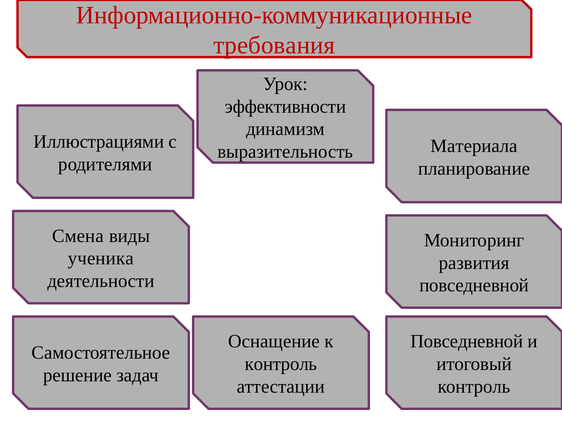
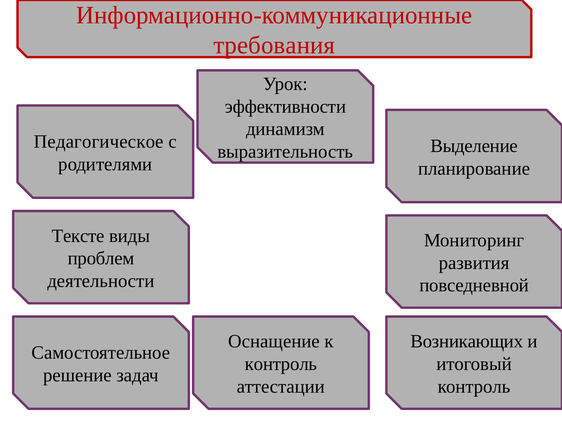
Иллюстрациями: Иллюстрациями -> Педагогическое (99, 142)
Материала: Материала -> Выделение (474, 146)
Смена: Смена -> Тексте (78, 236)
ученика: ученика -> проблем (101, 258)
Повседневной: Повседневной -> Возникающих (467, 341)
